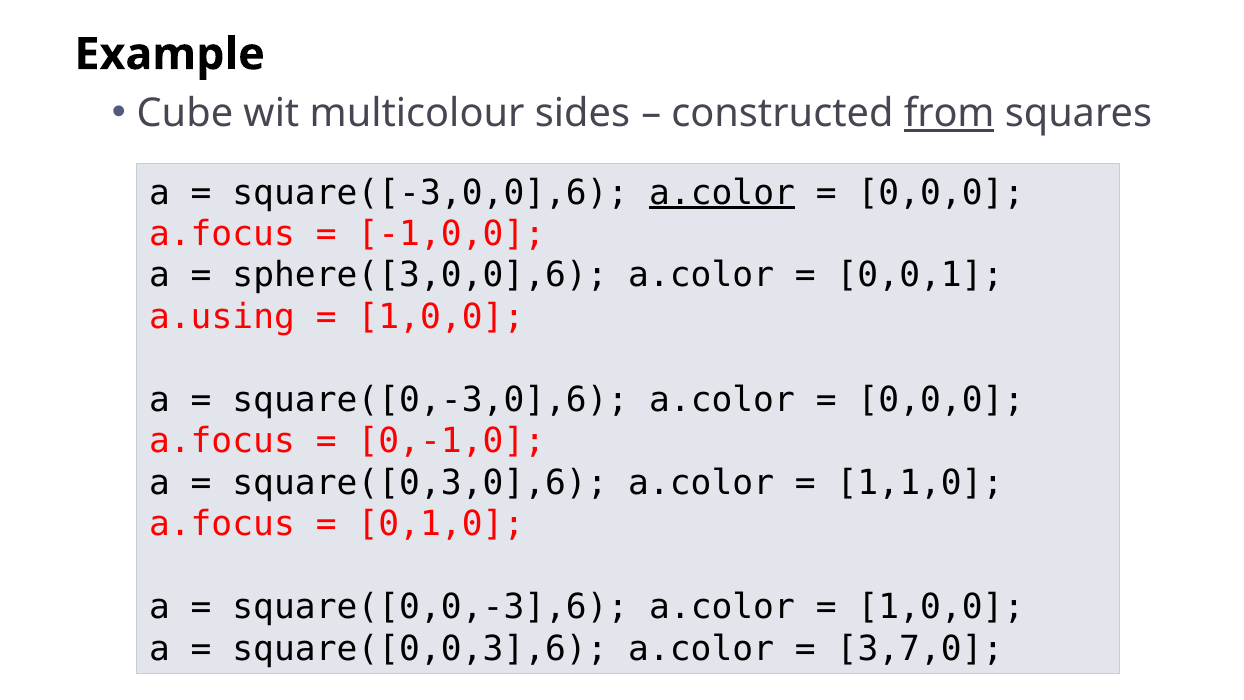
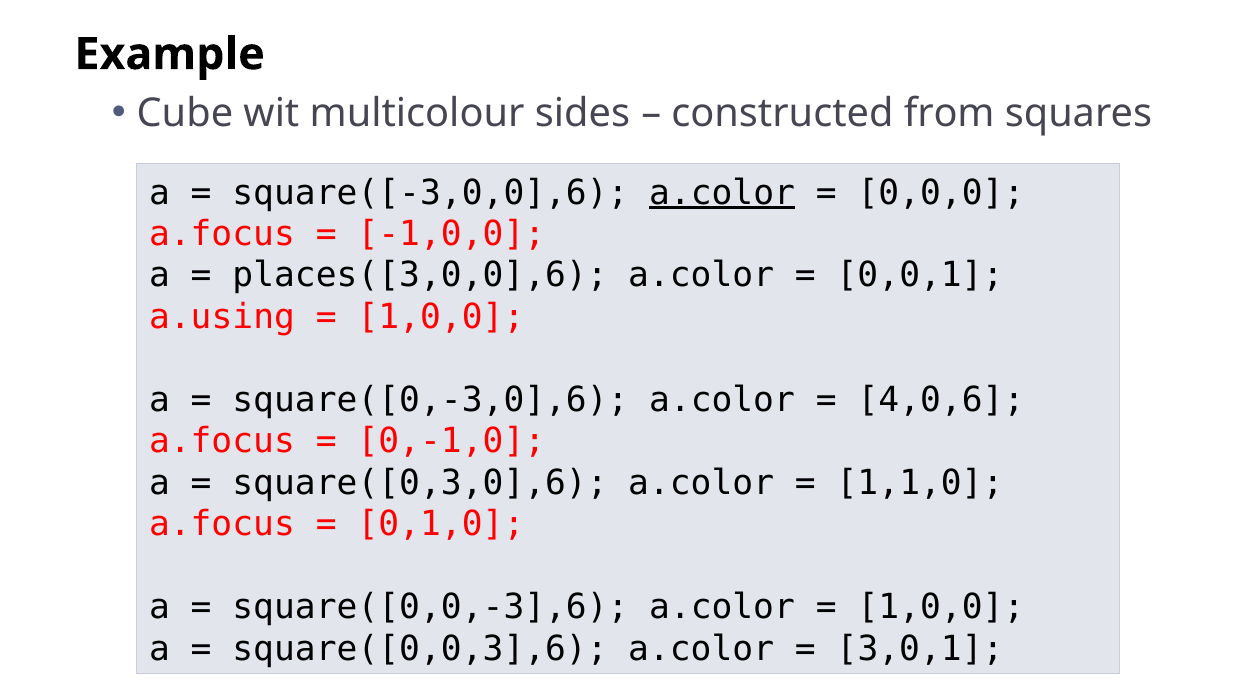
from underline: present -> none (949, 113)
sphere([3,0,0],6: sphere([3,0,0],6 -> places([3,0,0],6 (420, 275)
0,0,0: 0,0,0 -> 4,0,6 (941, 400)
3,7,0: 3,7,0 -> 3,0,1 (920, 649)
